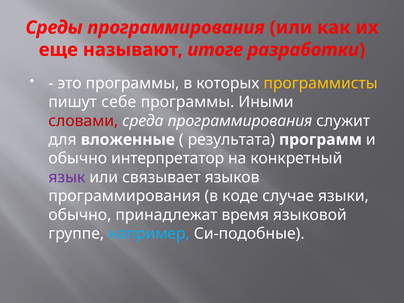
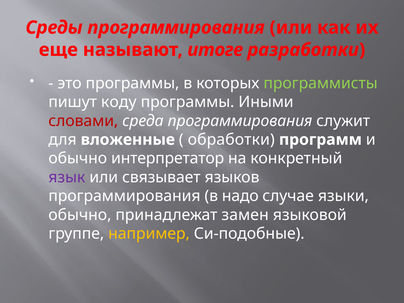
программисты colour: yellow -> light green (321, 83)
себе: себе -> коду (119, 102)
результата: результата -> обработки (231, 140)
коде: коде -> надо (240, 196)
время: время -> замен (245, 215)
например colour: light blue -> yellow (149, 234)
